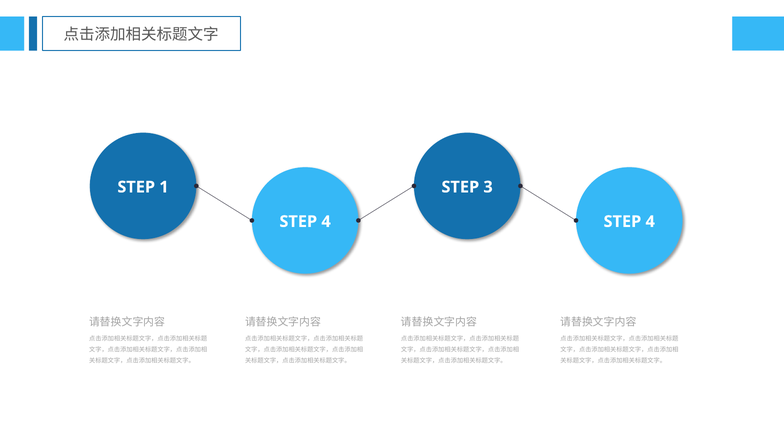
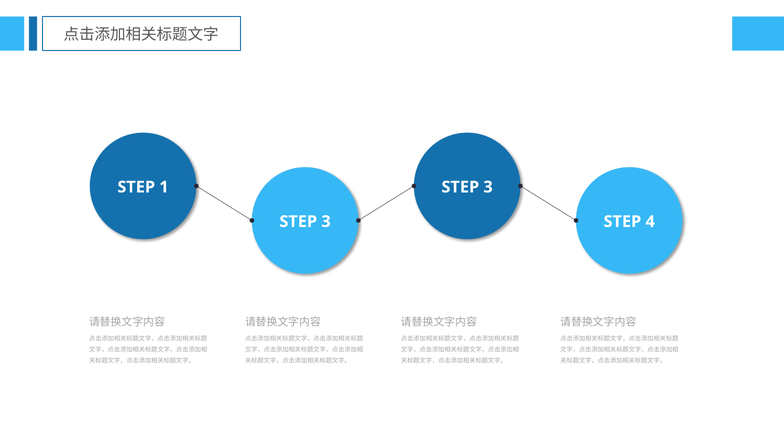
4: 4 -> 3 (326, 222)
